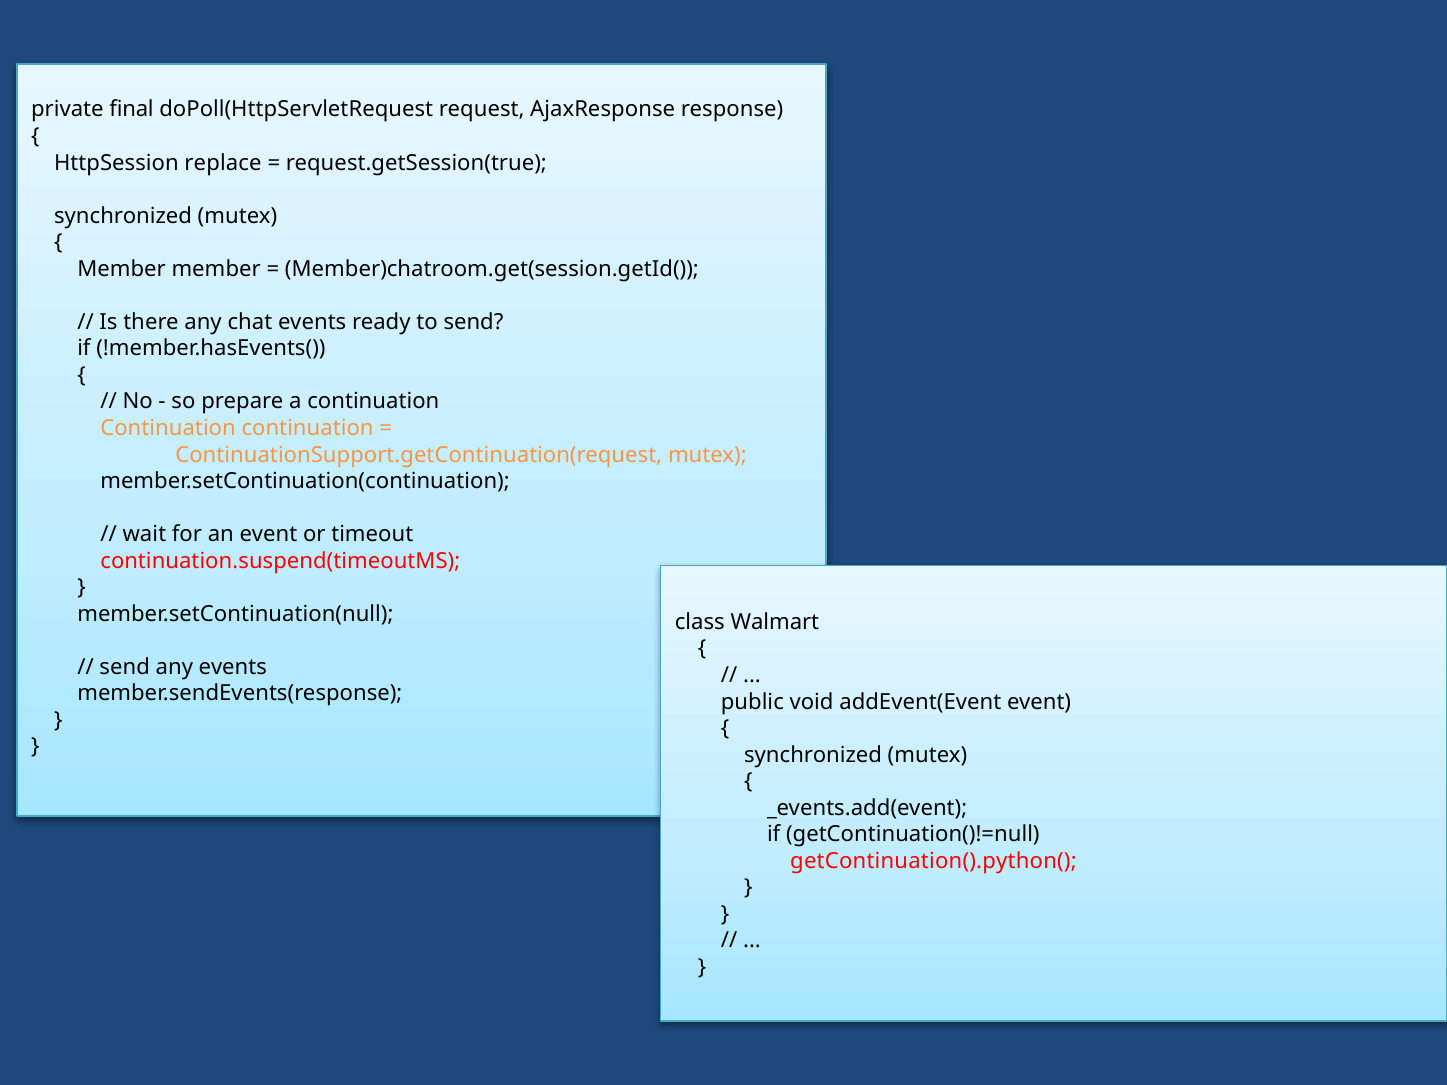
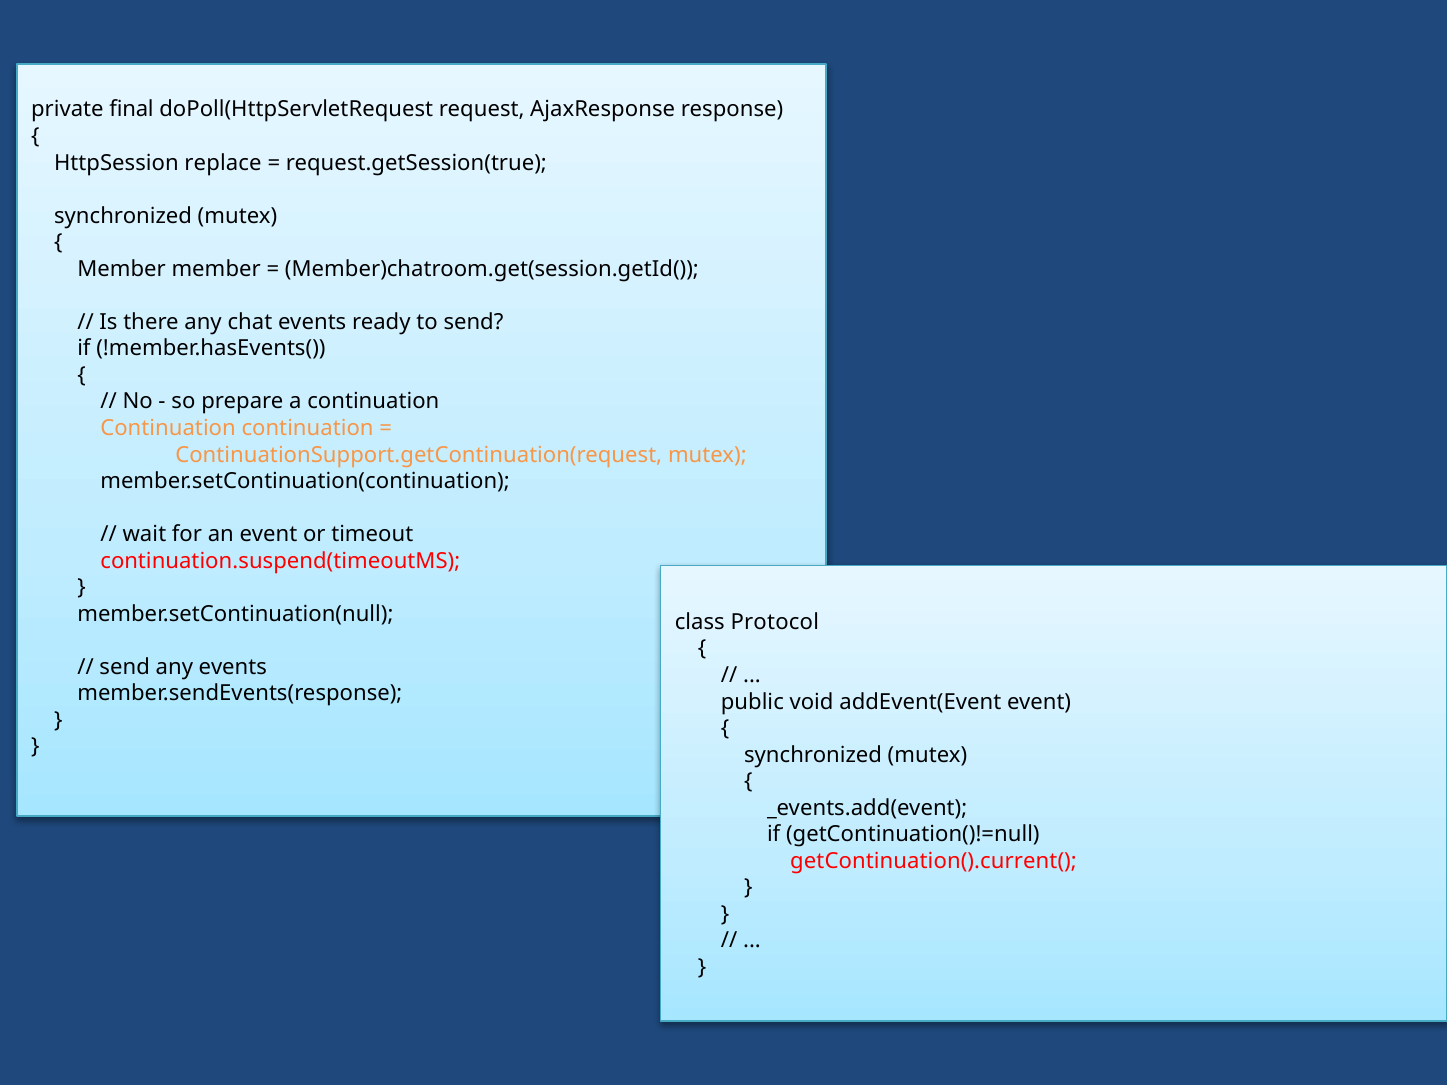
Walmart: Walmart -> Protocol (775, 622)
getContinuation().python(: getContinuation().python( -> getContinuation().current( (934, 861)
